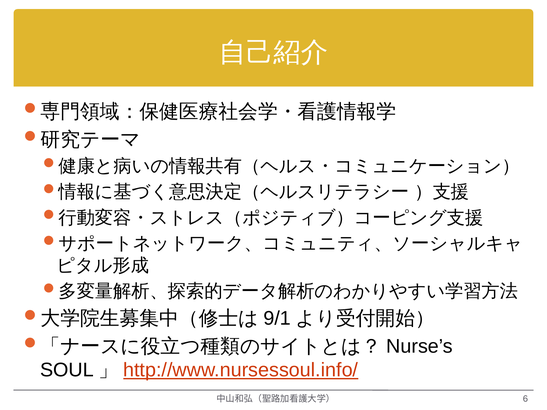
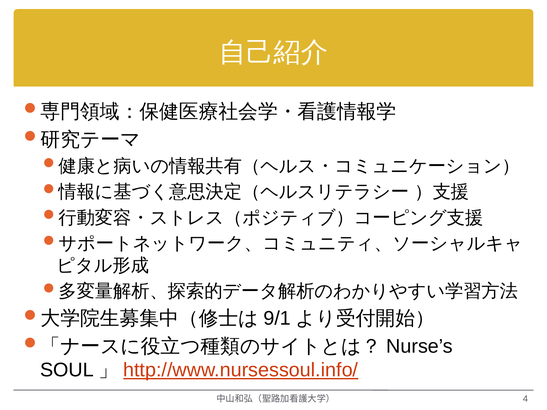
6: 6 -> 4 (525, 399)
